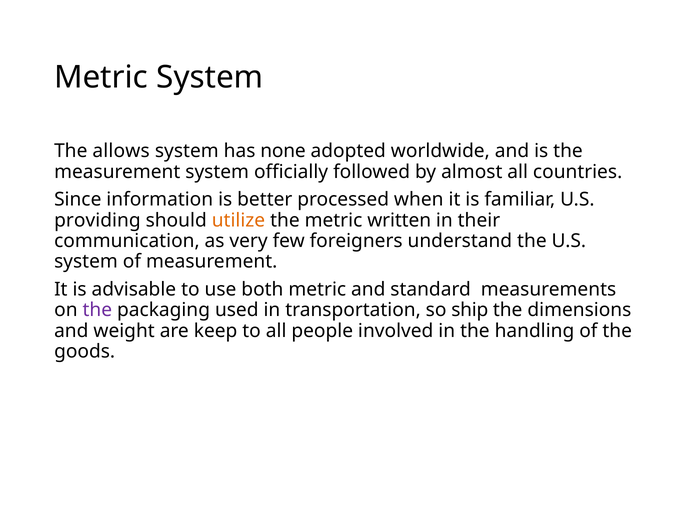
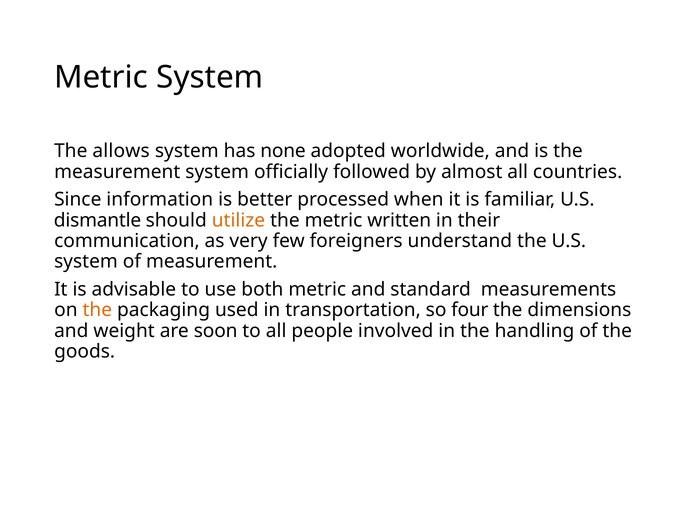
providing: providing -> dismantle (98, 220)
the colour: purple -> orange (97, 310)
ship: ship -> four (470, 310)
keep: keep -> soon (216, 331)
